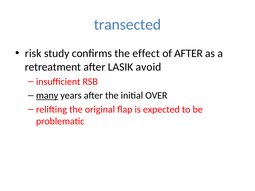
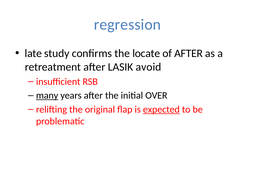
transected: transected -> regression (127, 25)
risk: risk -> late (33, 53)
effect: effect -> locate (146, 53)
expected underline: none -> present (161, 110)
